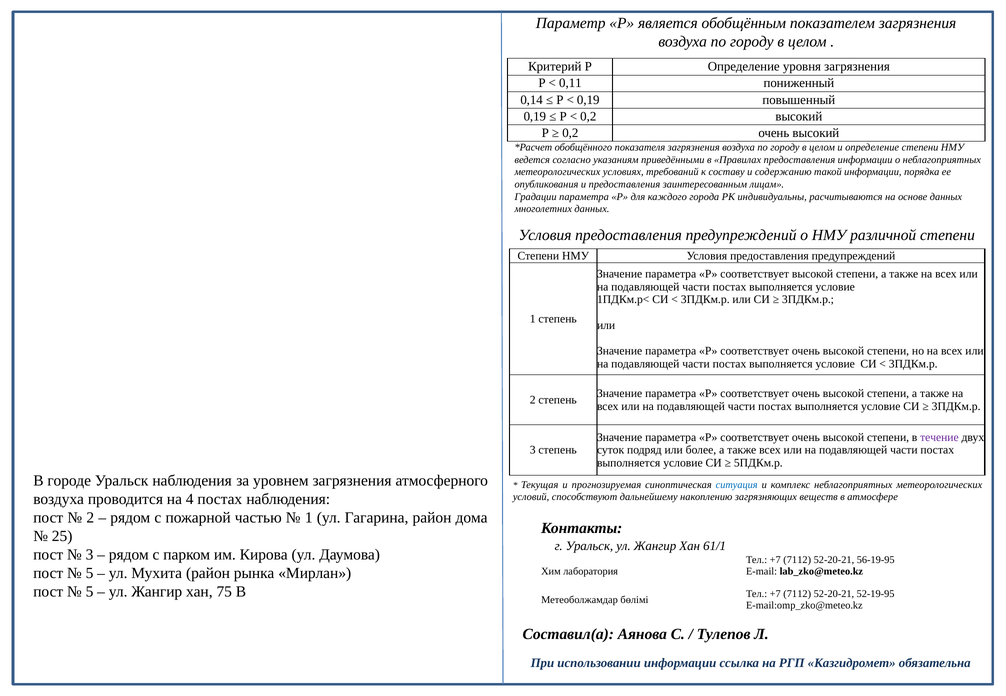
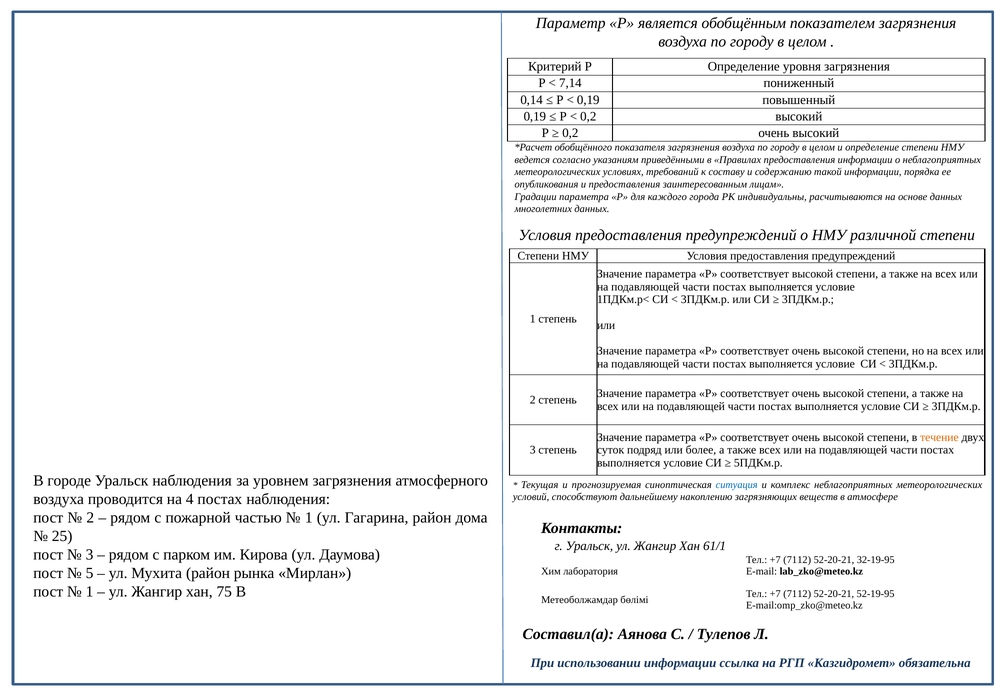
0,11: 0,11 -> 7,14 (570, 83)
течение colour: purple -> orange (939, 438)
56-19-95: 56-19-95 -> 32-19-95 (876, 560)
5: 5 -> 1 (89, 592)
